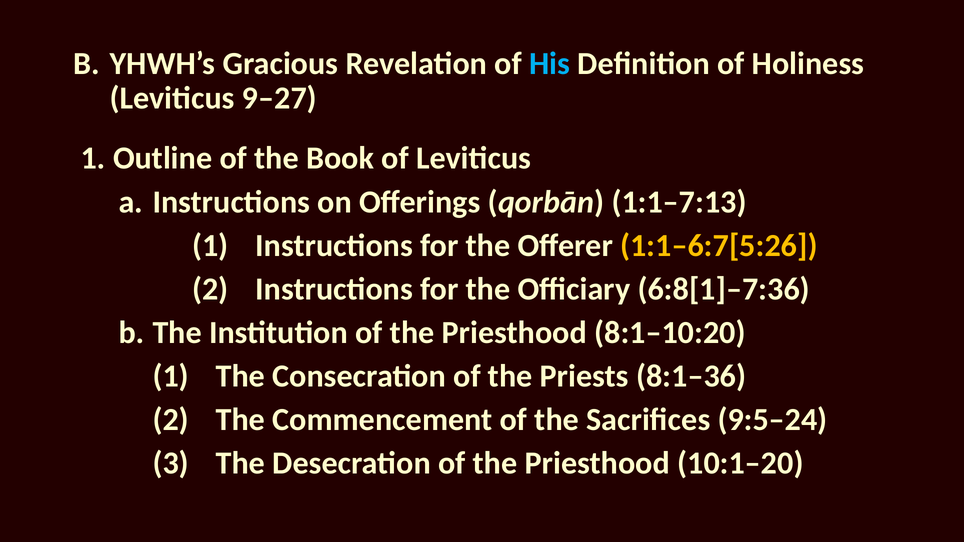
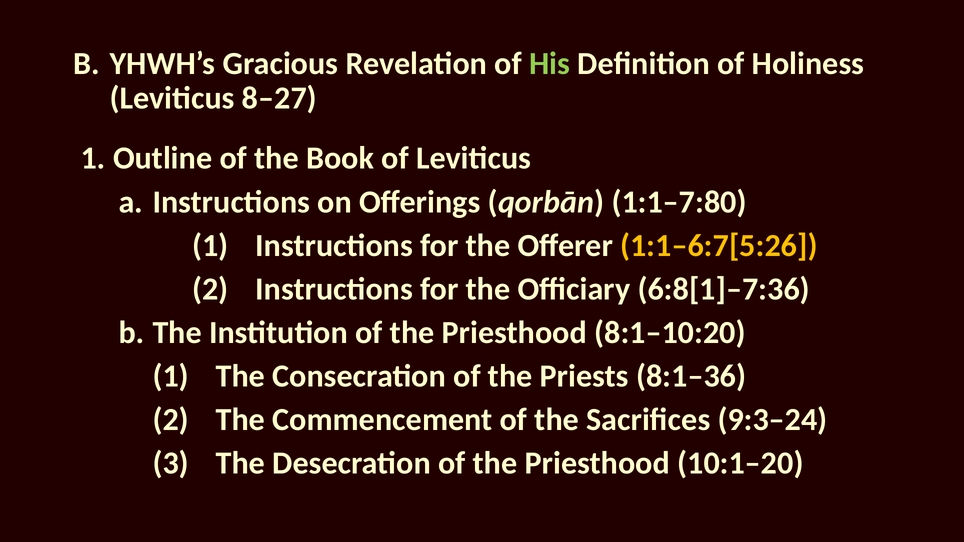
His colour: light blue -> light green (550, 64)
9–27: 9–27 -> 8–27 (279, 98)
1:1–7:13: 1:1–7:13 -> 1:1–7:80 (679, 202)
9:5–24: 9:5–24 -> 9:3–24 (773, 420)
